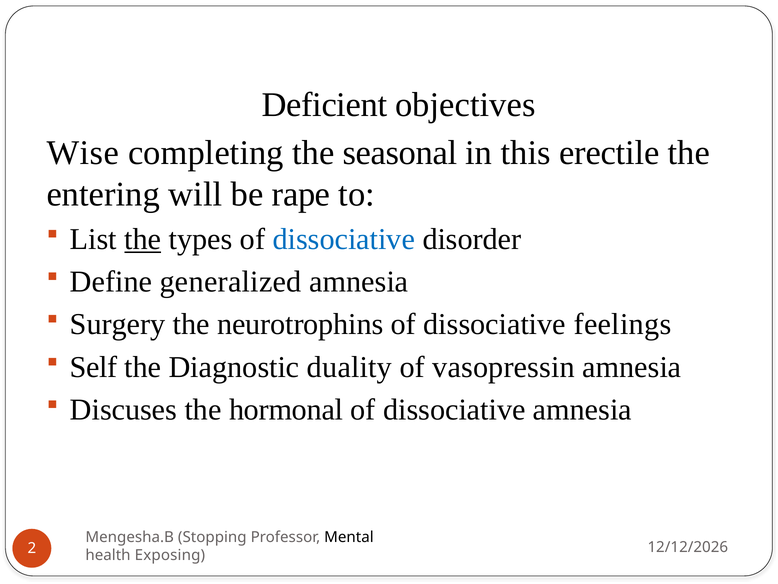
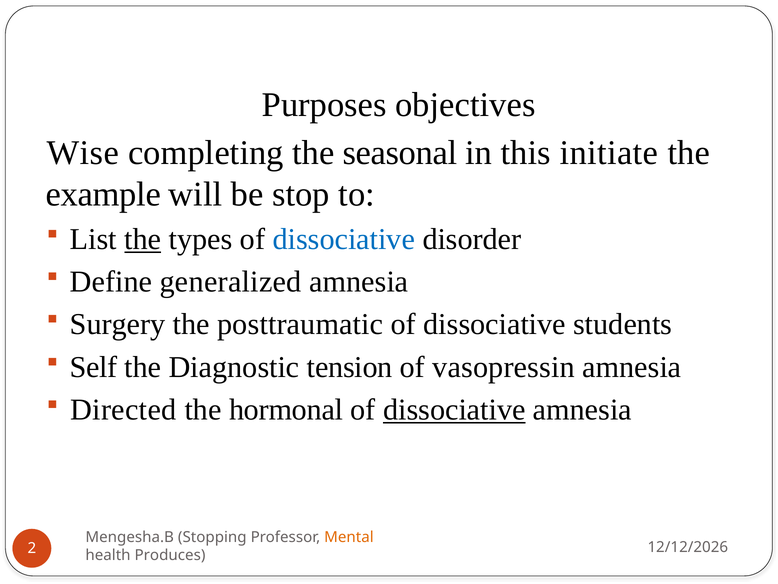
Deficient: Deficient -> Purposes (324, 105)
erectile: erectile -> initiate (609, 153)
entering: entering -> example (103, 194)
rape: rape -> stop (301, 194)
neurotrophins: neurotrophins -> posttraumatic (300, 324)
feelings: feelings -> students (623, 324)
duality: duality -> tension (350, 367)
Discuses: Discuses -> Directed (123, 409)
dissociative underline: none -> present (454, 409)
Mental colour: black -> orange (349, 537)
Exposing: Exposing -> Produces (170, 555)
